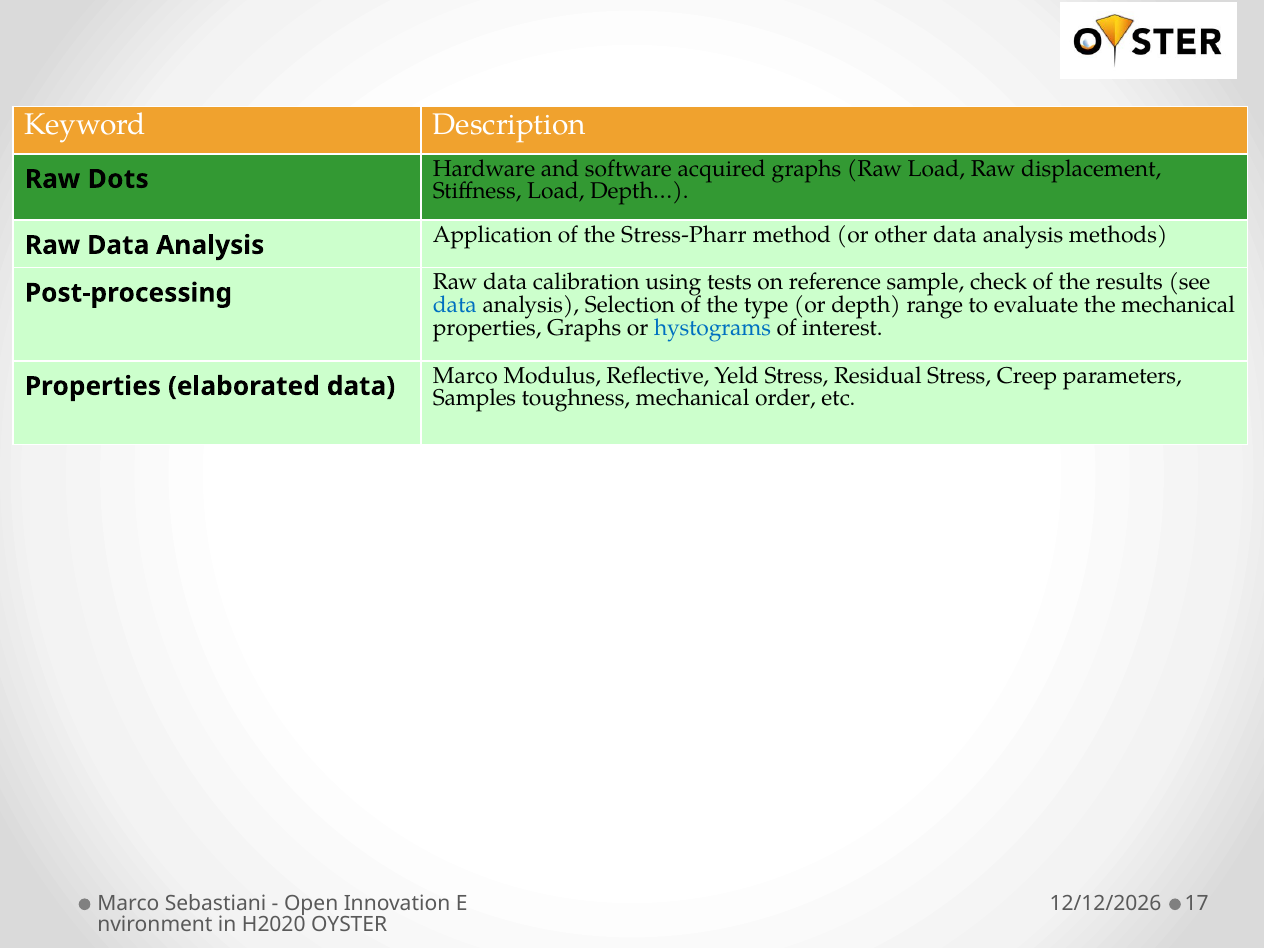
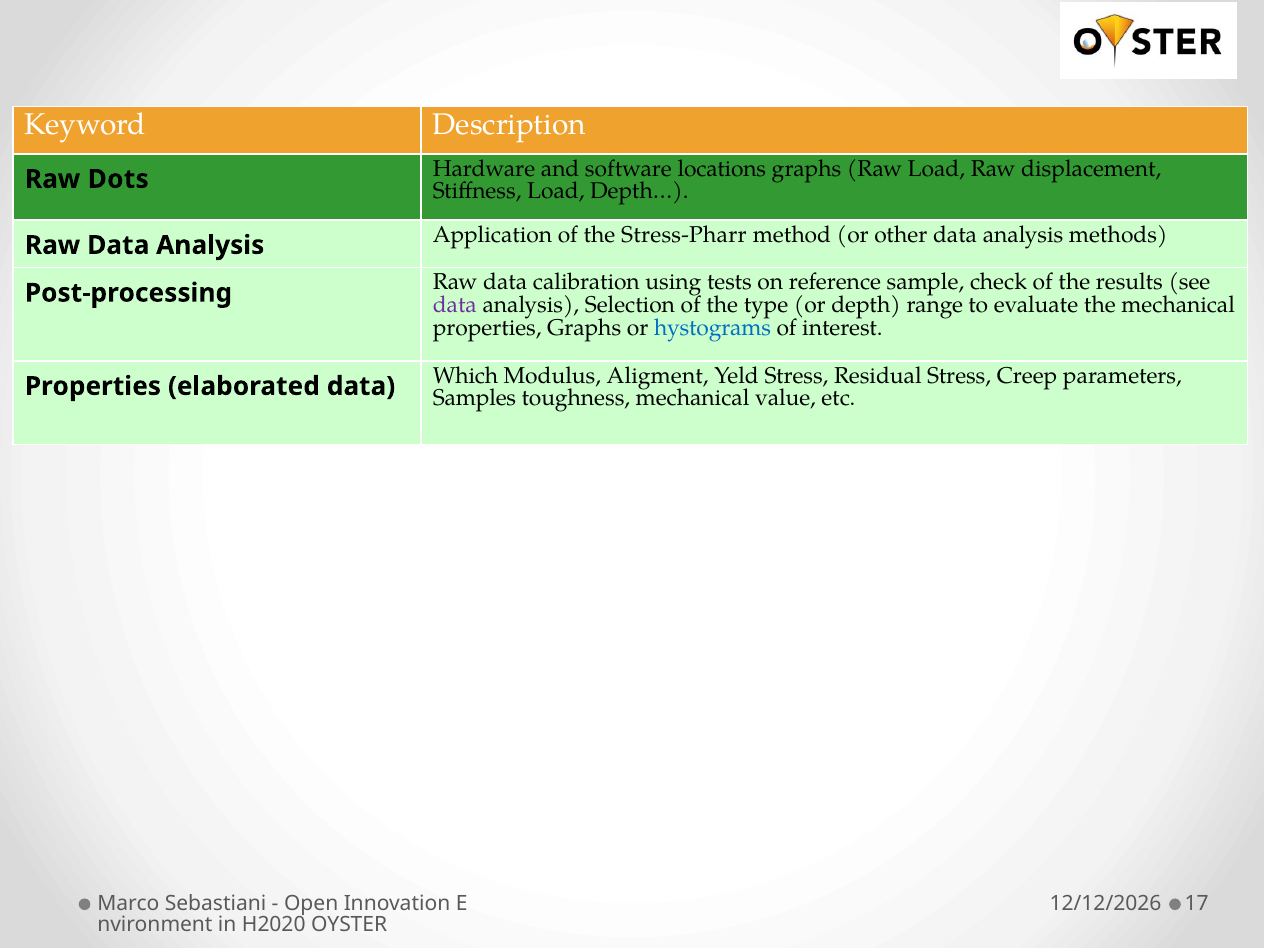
acquired: acquired -> locations (722, 168)
data colour: blue -> purple (455, 305)
Marco: Marco -> Which (465, 376)
Reflective: Reflective -> Aligment (658, 376)
order: order -> value (786, 398)
